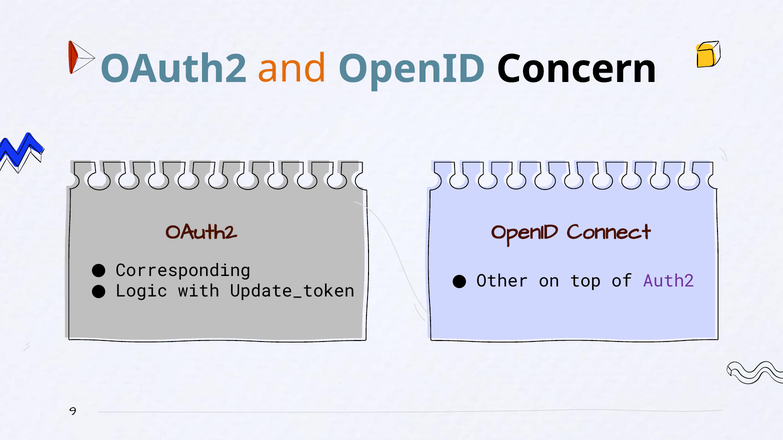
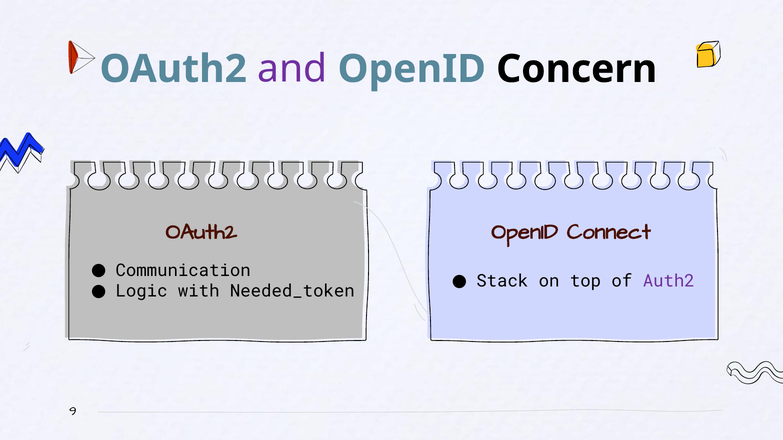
and colour: orange -> purple (292, 69)
Corresponding: Corresponding -> Communication (183, 271)
Other: Other -> Stack (502, 281)
Update_token: Update_token -> Needed_token (292, 292)
